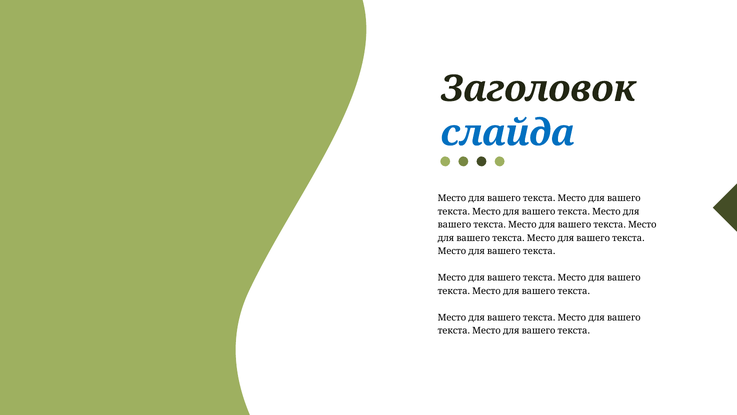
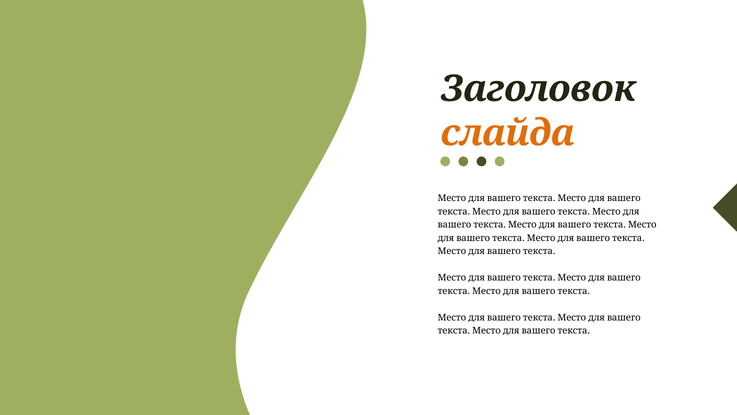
слайда colour: blue -> orange (508, 133)
